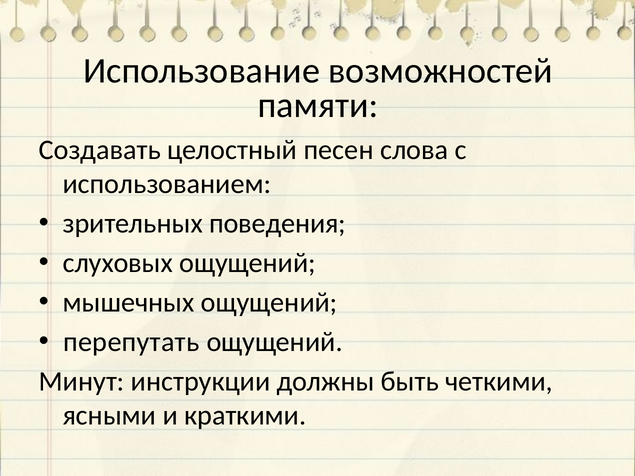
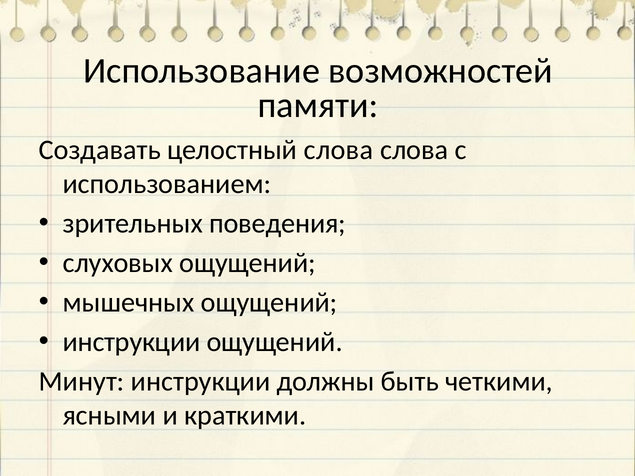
целостный песен: песен -> слова (339, 150)
перепутать: перепутать -> инструкции (131, 342)
